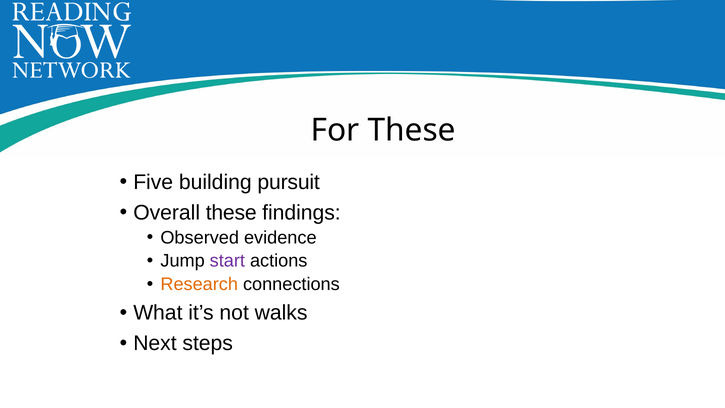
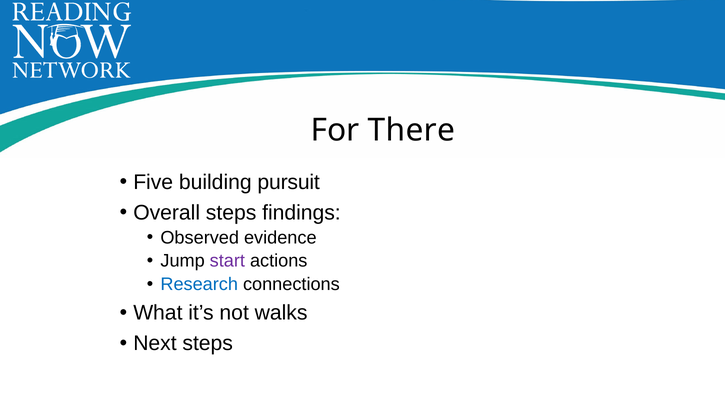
For These: These -> There (412, 130)
Overall these: these -> steps (231, 212)
Research colour: orange -> blue (199, 284)
